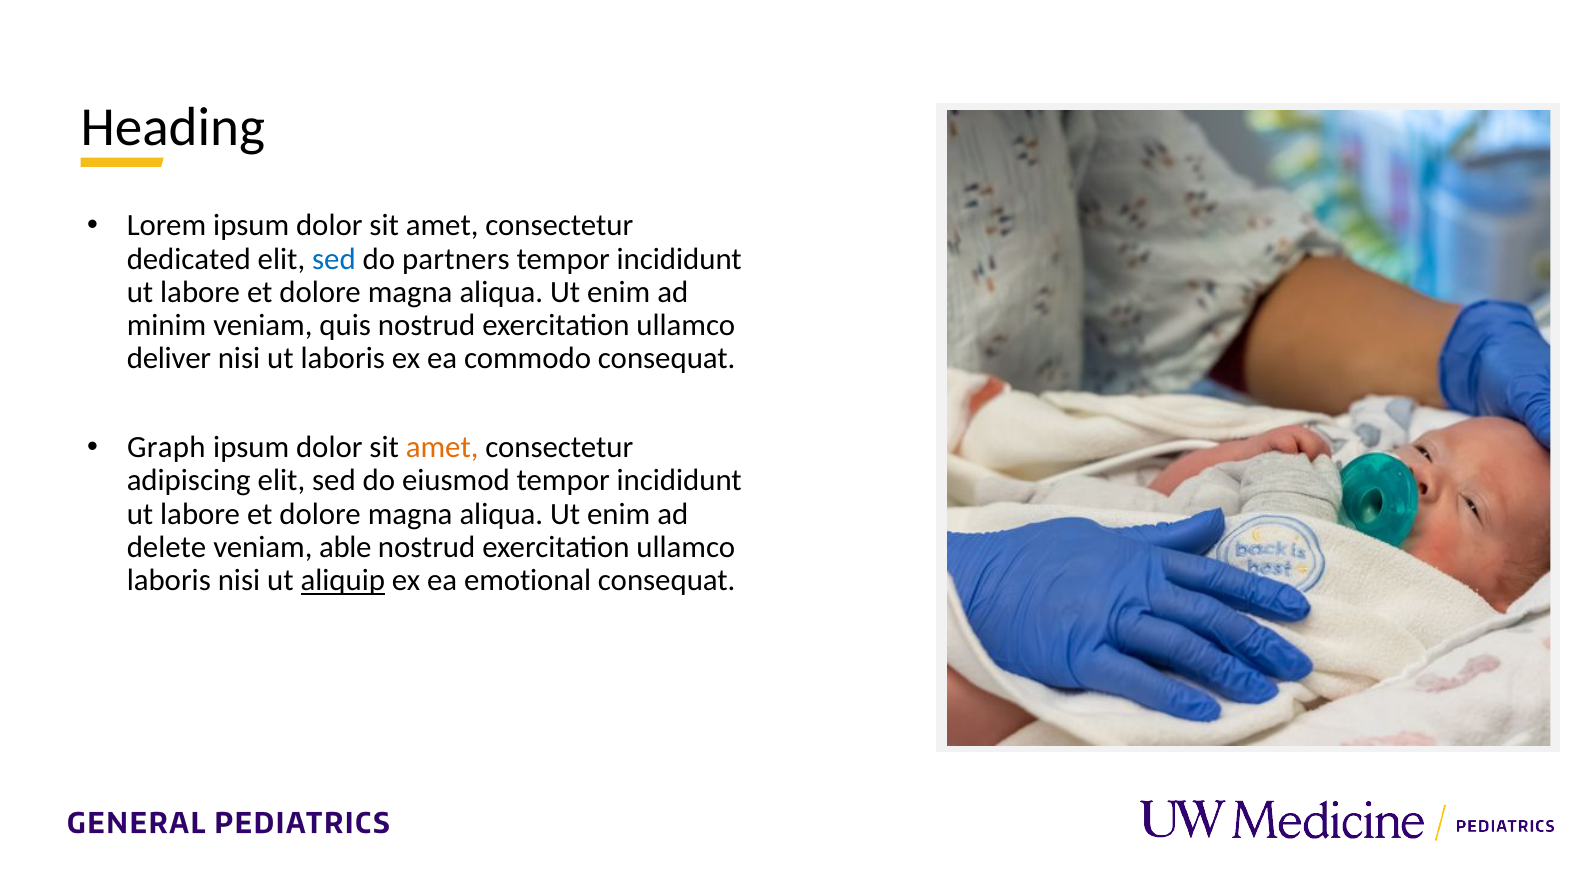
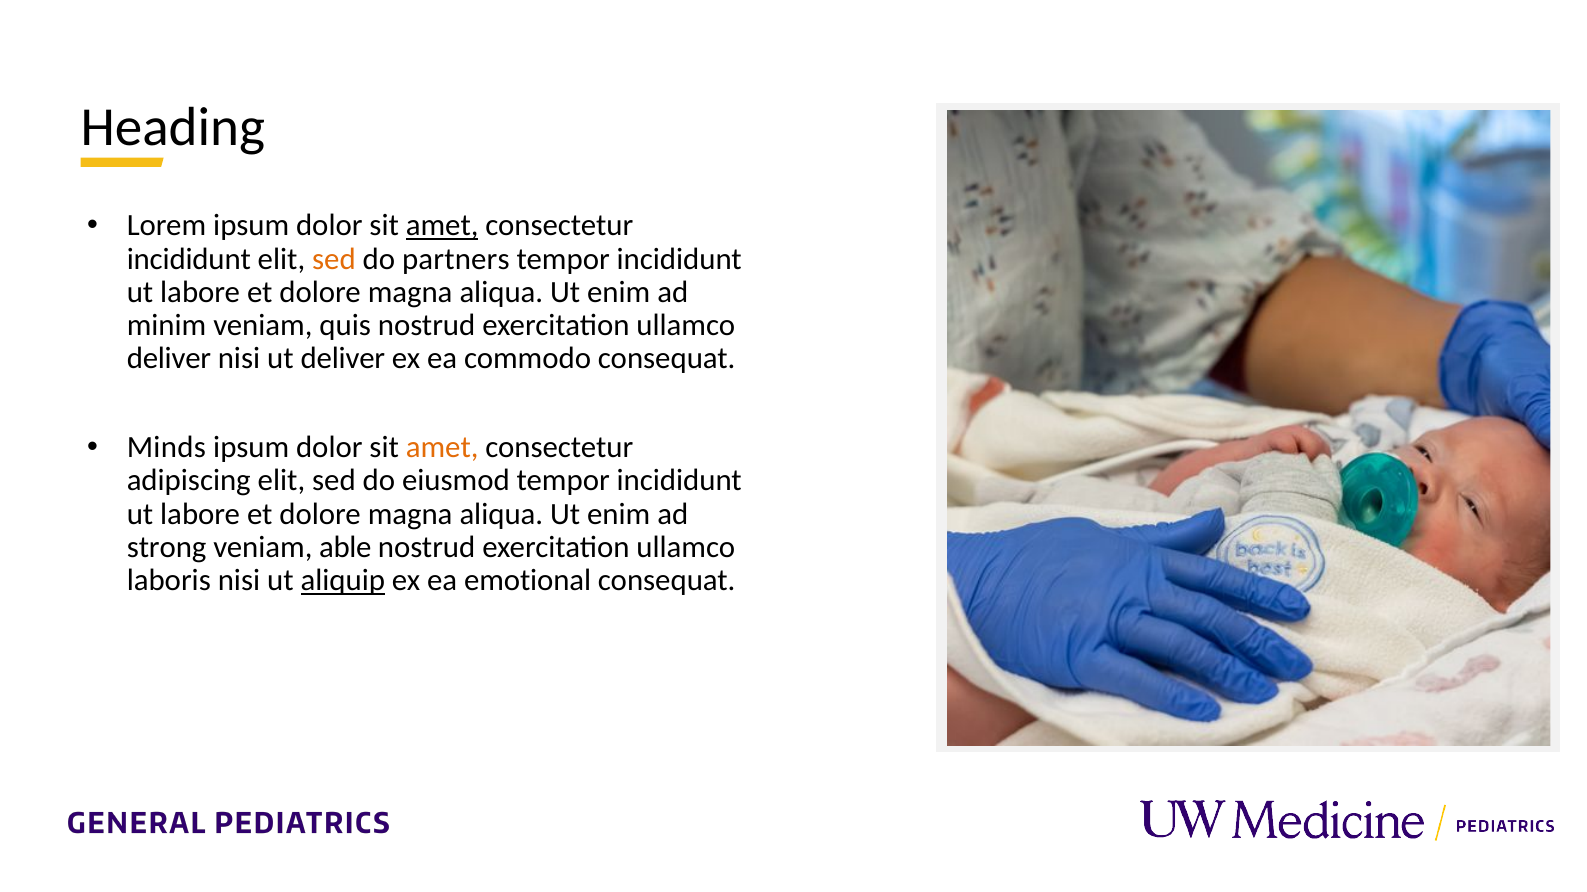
amet underline: none -> present (442, 226)
dedicated: dedicated -> incididunt (189, 259)
sed colour: blue -> orange (334, 259)
ut laboris: laboris -> deliver (343, 359)
Graph: Graph -> Minds (166, 448)
delete: delete -> strong (167, 548)
